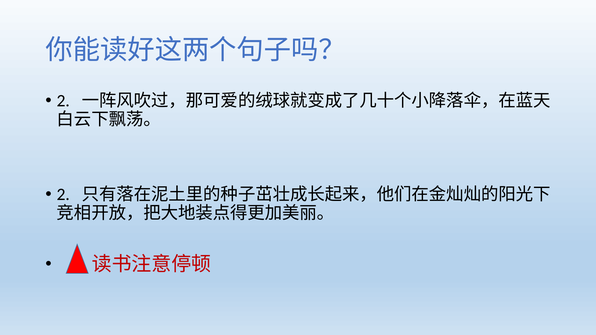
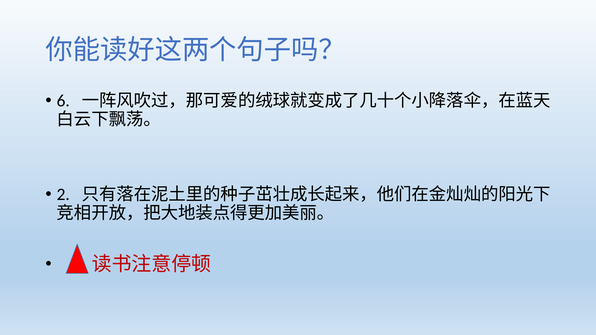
2: 2 -> 6 (63, 101)
